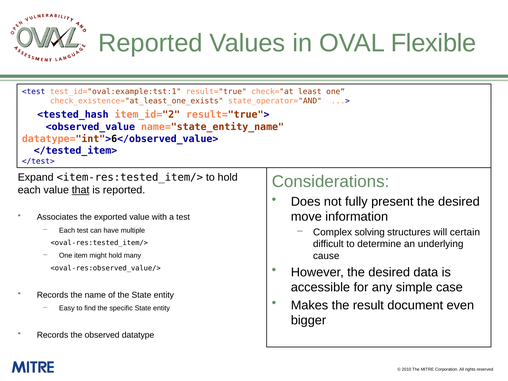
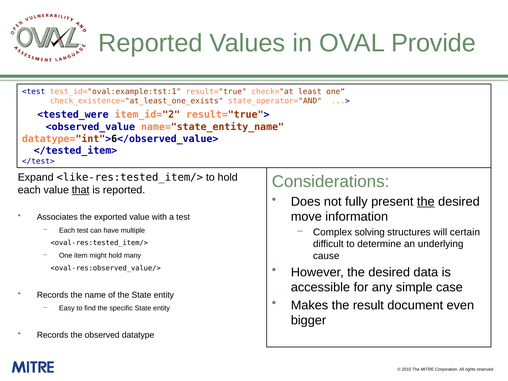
Flexible: Flexible -> Provide (434, 43)
<tested_hash: <tested_hash -> <tested_were (73, 115)
<item-res:tested_item/>: <item-res:tested_item/> -> <like-res:tested_item/> (130, 177)
the underline: none -> present (426, 202)
